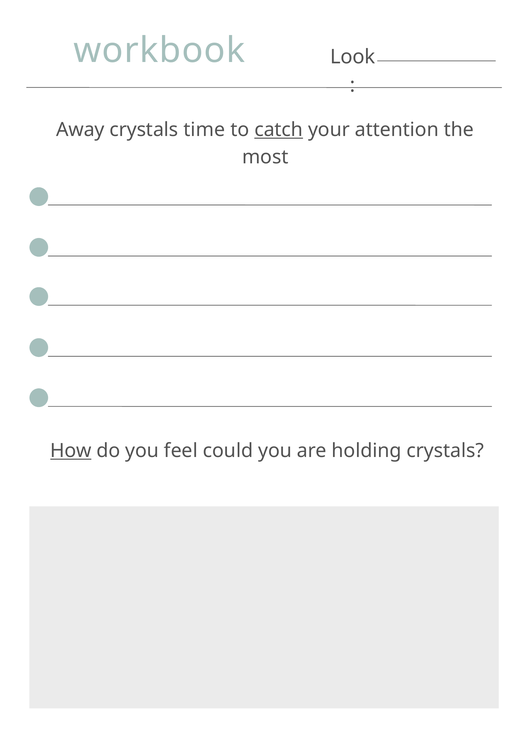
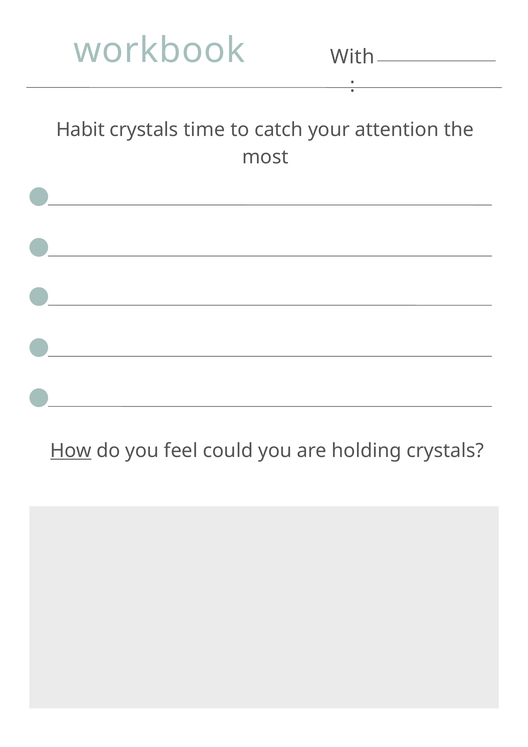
Look: Look -> With (352, 57)
Away: Away -> Habit (80, 130)
catch underline: present -> none (279, 130)
